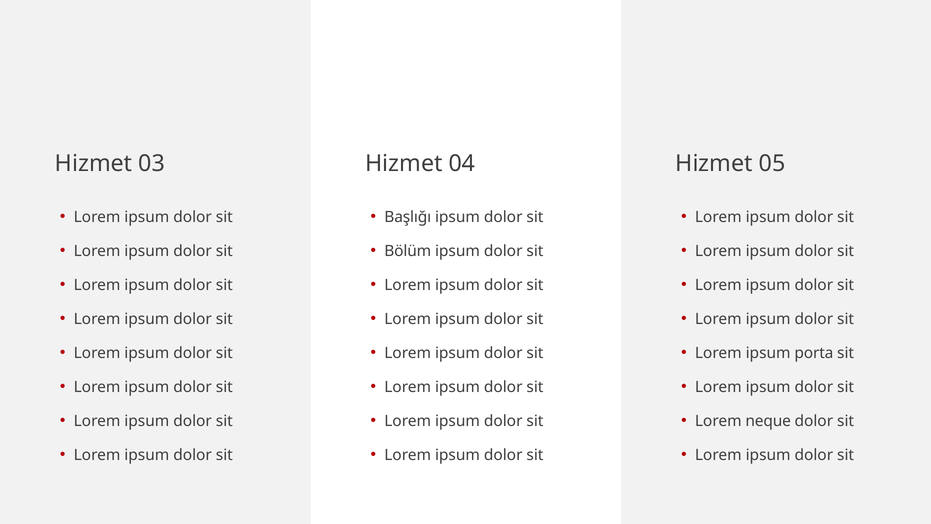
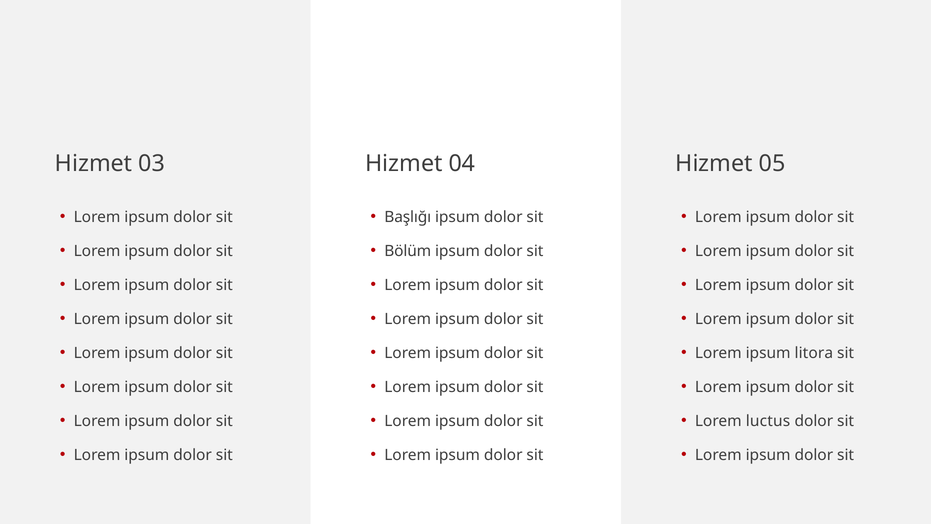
porta: porta -> litora (814, 353)
neque: neque -> luctus (768, 421)
